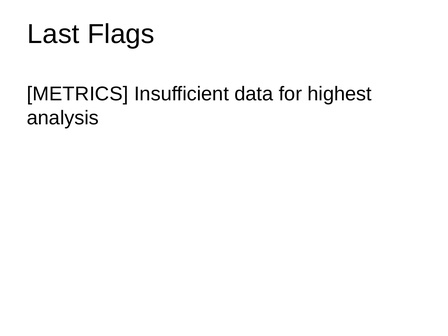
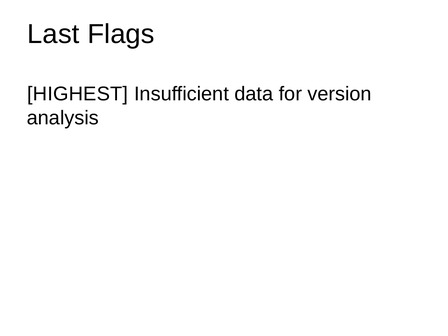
METRICS: METRICS -> HIGHEST (78, 94)
highest: highest -> version (340, 94)
